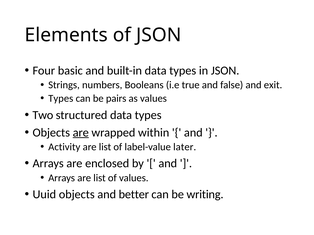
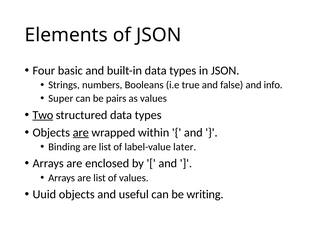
exit: exit -> info (273, 85)
Types: Types -> Super (61, 99)
Two underline: none -> present (43, 115)
Activity: Activity -> Binding (64, 147)
better: better -> useful (134, 195)
